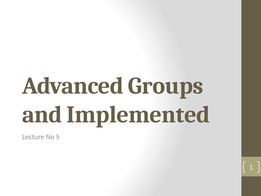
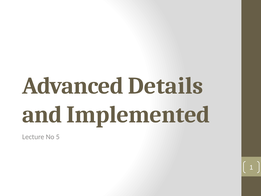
Groups: Groups -> Details (166, 86)
